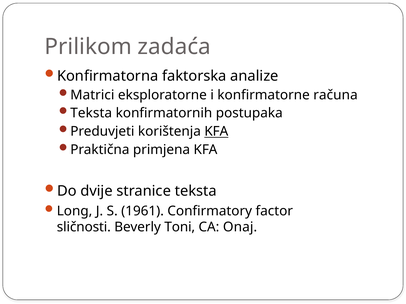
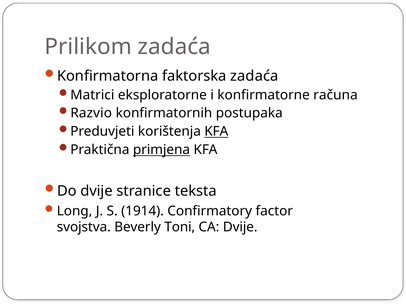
faktorska analize: analize -> zadaća (254, 76)
Teksta: Teksta -> Razvio (91, 113)
primjena underline: none -> present (161, 150)
1961: 1961 -> 1914 (143, 211)
sličnosti: sličnosti -> svojstva (84, 228)
CA Onaj: Onaj -> Dvije (240, 228)
